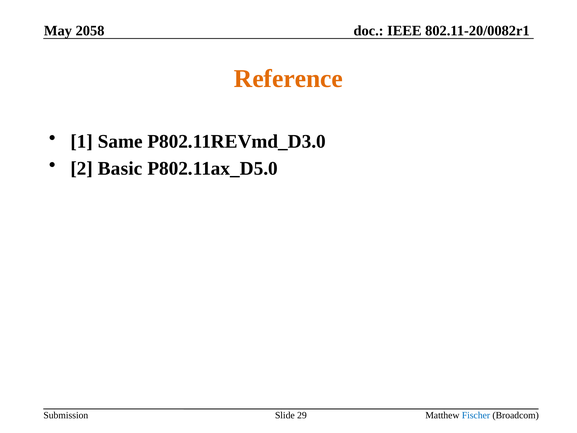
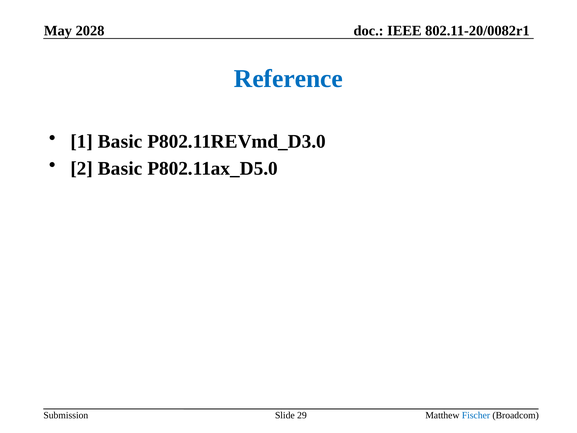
2058: 2058 -> 2028 (90, 31)
Reference colour: orange -> blue (288, 79)
1 Same: Same -> Basic (120, 141)
